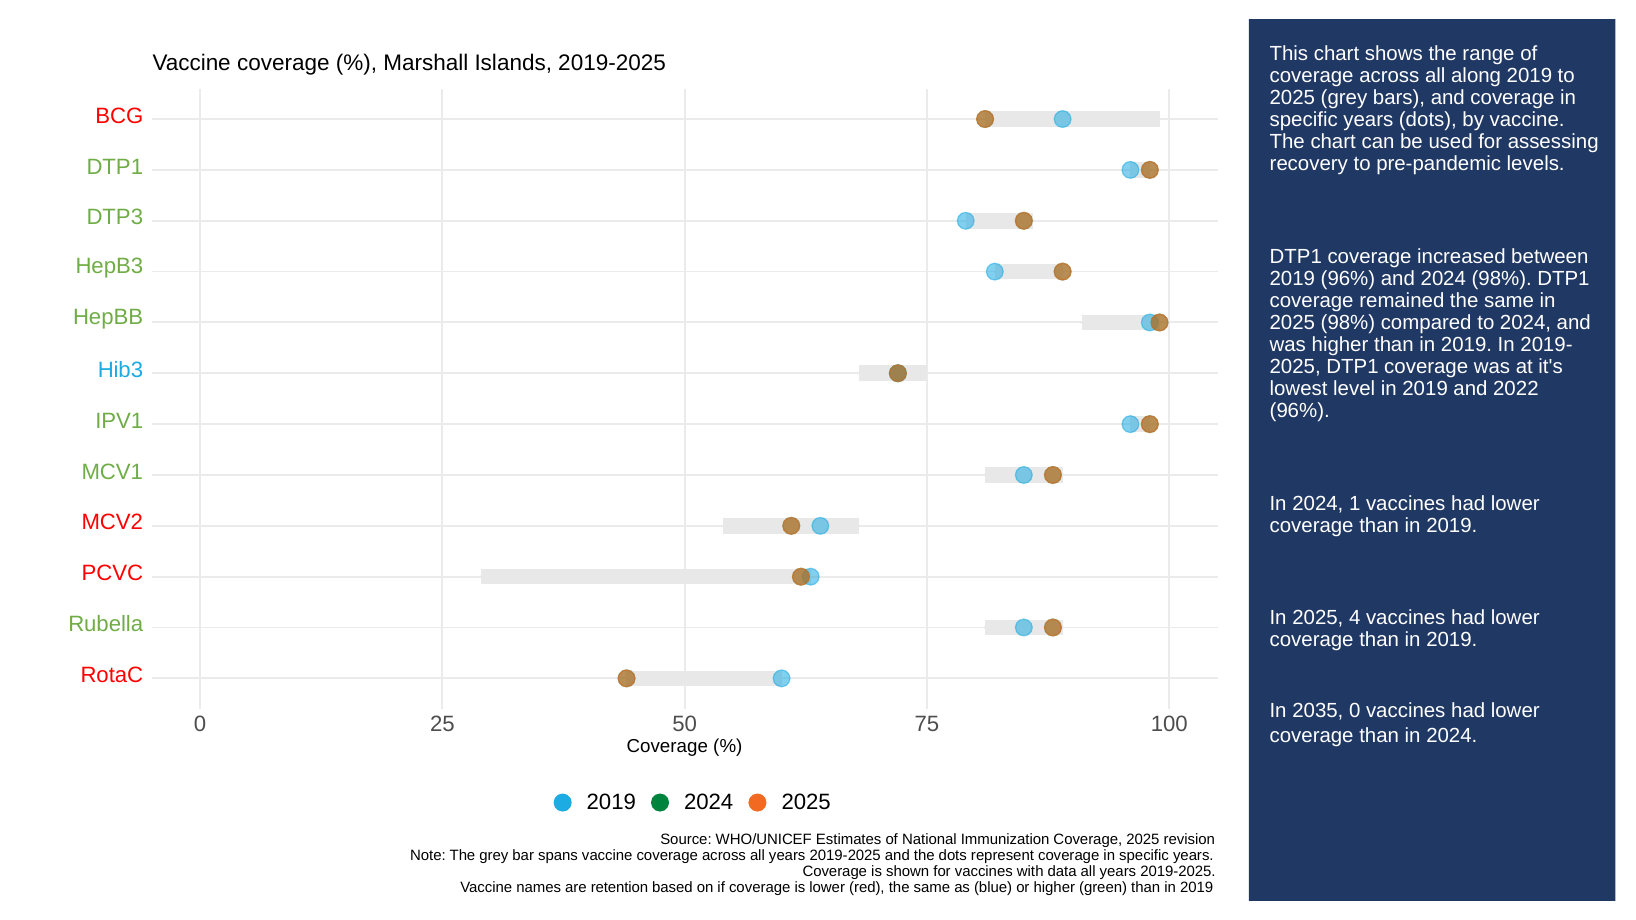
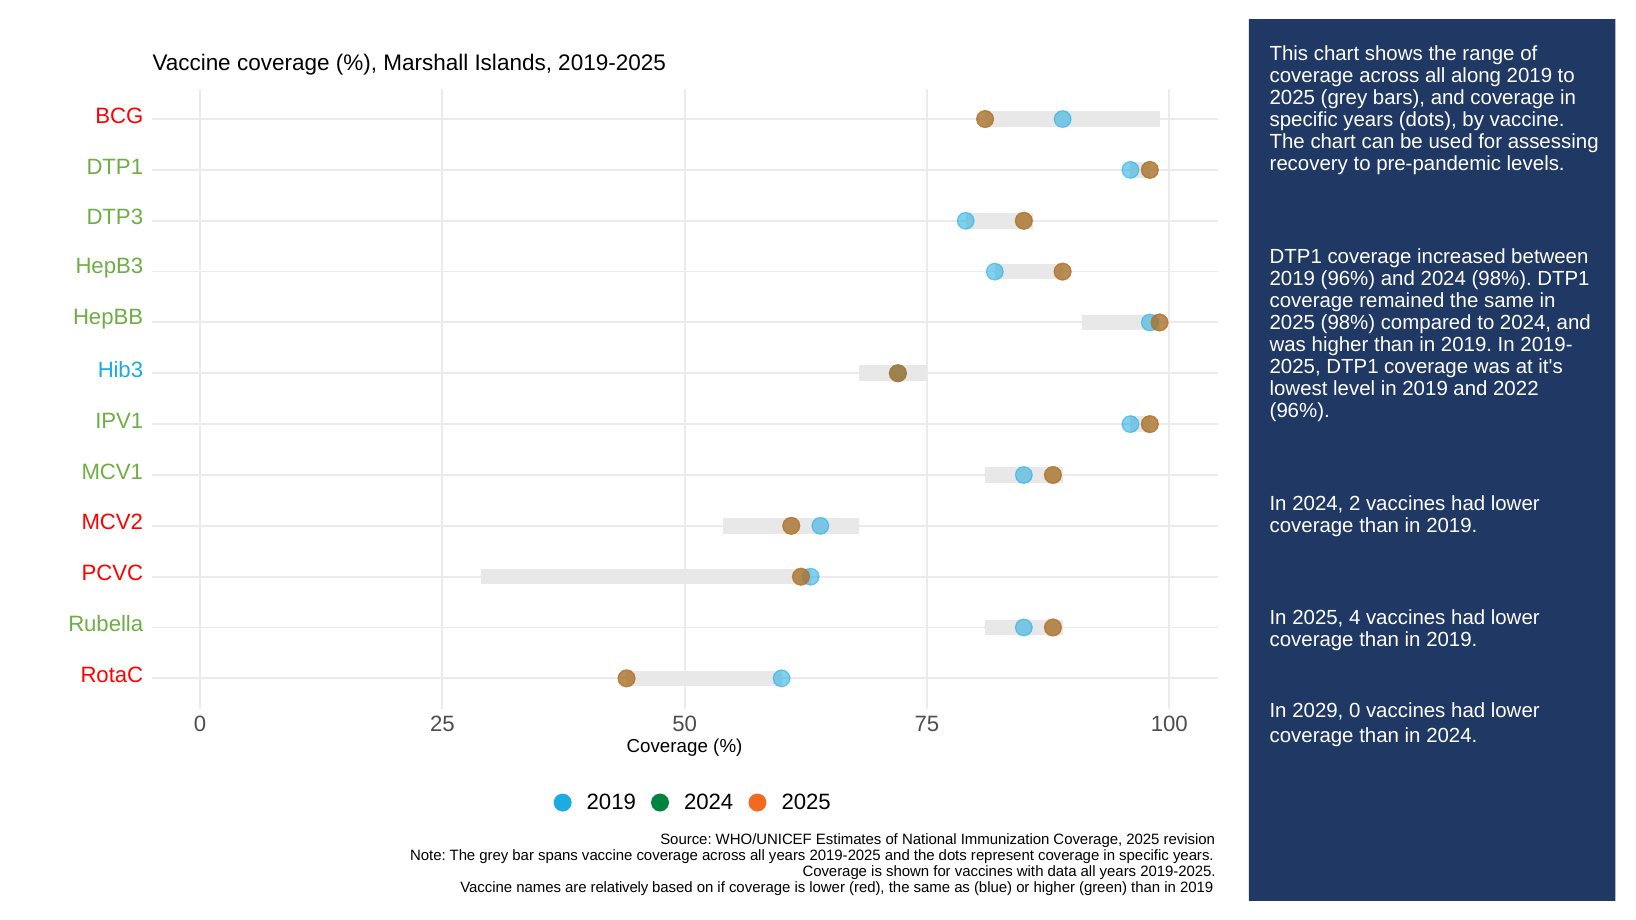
1: 1 -> 2 (1355, 504)
2035: 2035 -> 2029 (1318, 711)
retention: retention -> relatively (620, 888)
